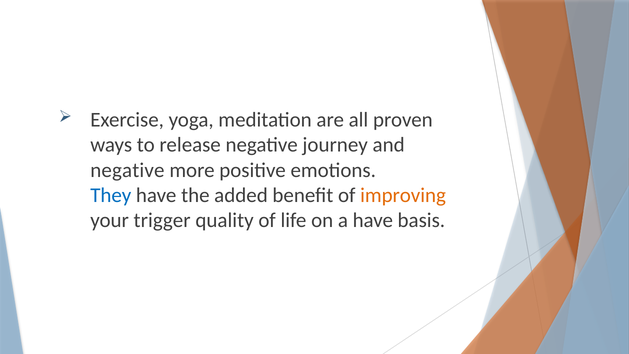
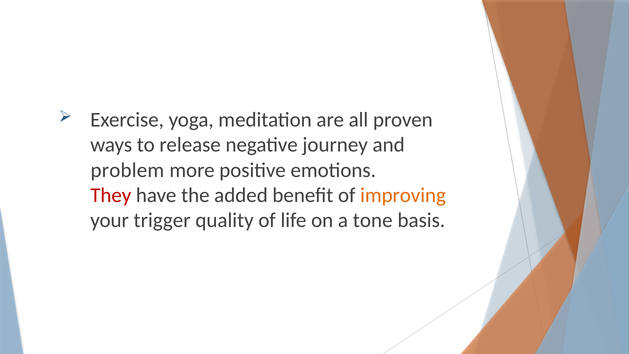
negative: negative -> problem (127, 170)
They colour: blue -> red (111, 195)
a have: have -> tone (373, 220)
